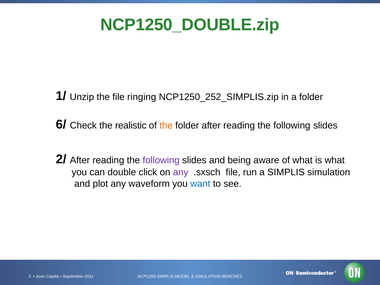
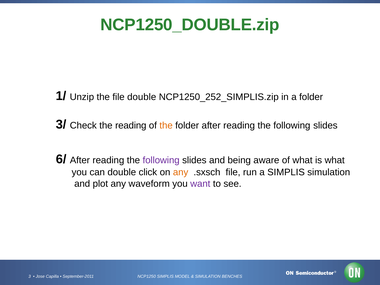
file ringing: ringing -> double (142, 97)
6/: 6/ -> 3/ (61, 124)
the realistic: realistic -> reading (131, 125)
2/: 2/ -> 6/ (61, 159)
any colour: purple -> orange (181, 172)
want colour: blue -> purple (200, 184)
